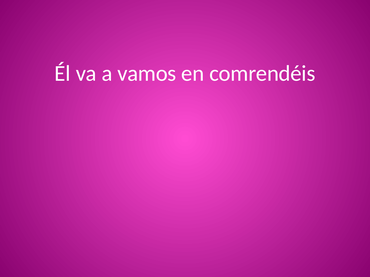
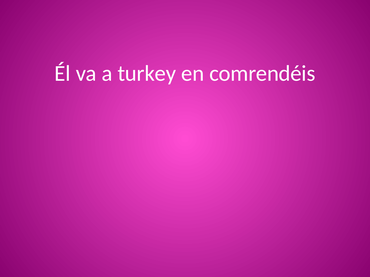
vamos: vamos -> turkey (147, 74)
